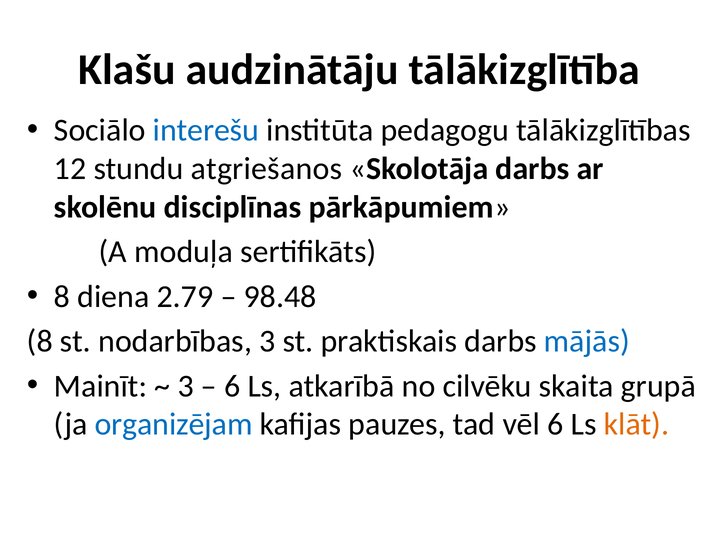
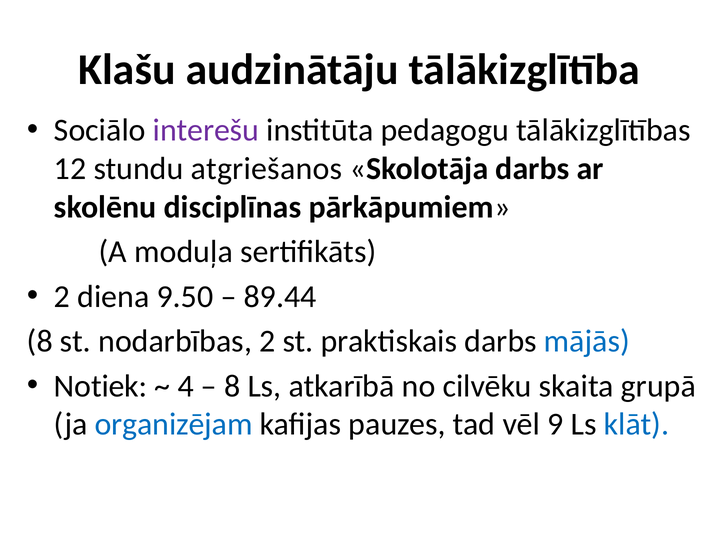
interešu colour: blue -> purple (206, 130)
8: 8 -> 2 (62, 297)
2.79: 2.79 -> 9.50 (185, 297)
98.48: 98.48 -> 89.44 (280, 297)
nodarbības 3: 3 -> 2 (267, 341)
Mainīt: Mainīt -> Notiek (101, 386)
3: 3 -> 4 (186, 386)
6: 6 -> 8 (232, 386)
vēl 6: 6 -> 9 (555, 425)
klāt colour: orange -> blue (636, 425)
